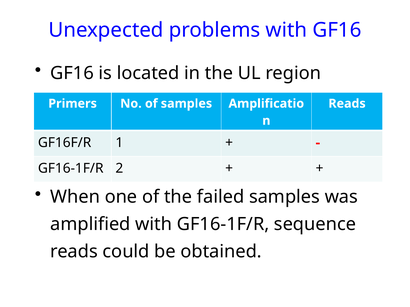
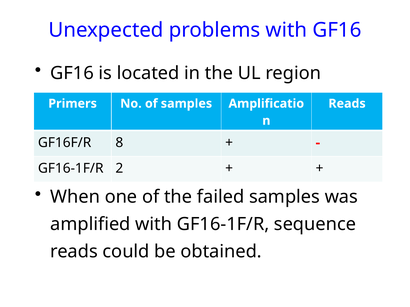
1: 1 -> 8 (119, 143)
